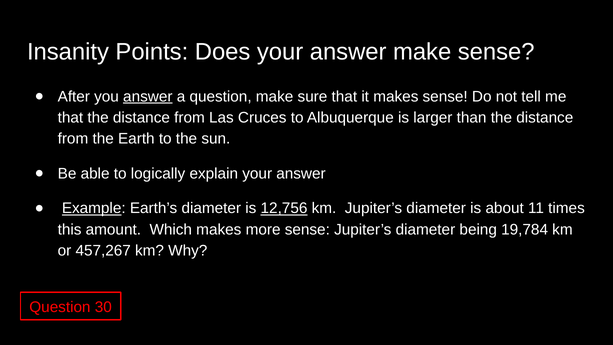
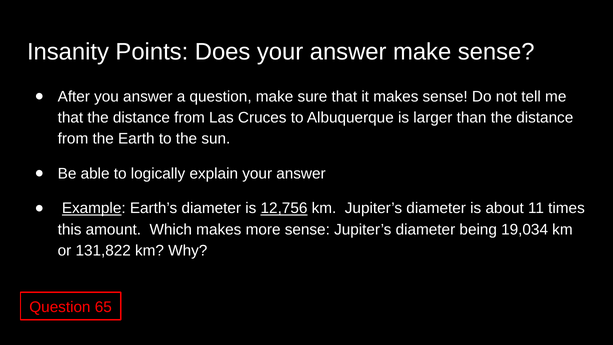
answer underline: present -> none (148, 96)
19,784: 19,784 -> 19,034 (525, 229)
457,267: 457,267 -> 131,822 (103, 250)
30: 30 -> 65 (103, 307)
